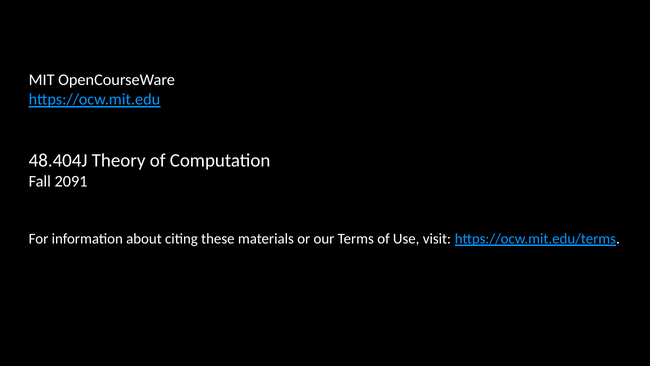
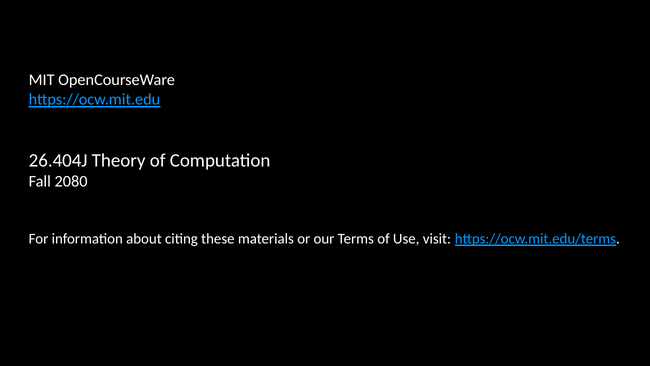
48.404J: 48.404J -> 26.404J (58, 160)
2091: 2091 -> 2080 (71, 181)
